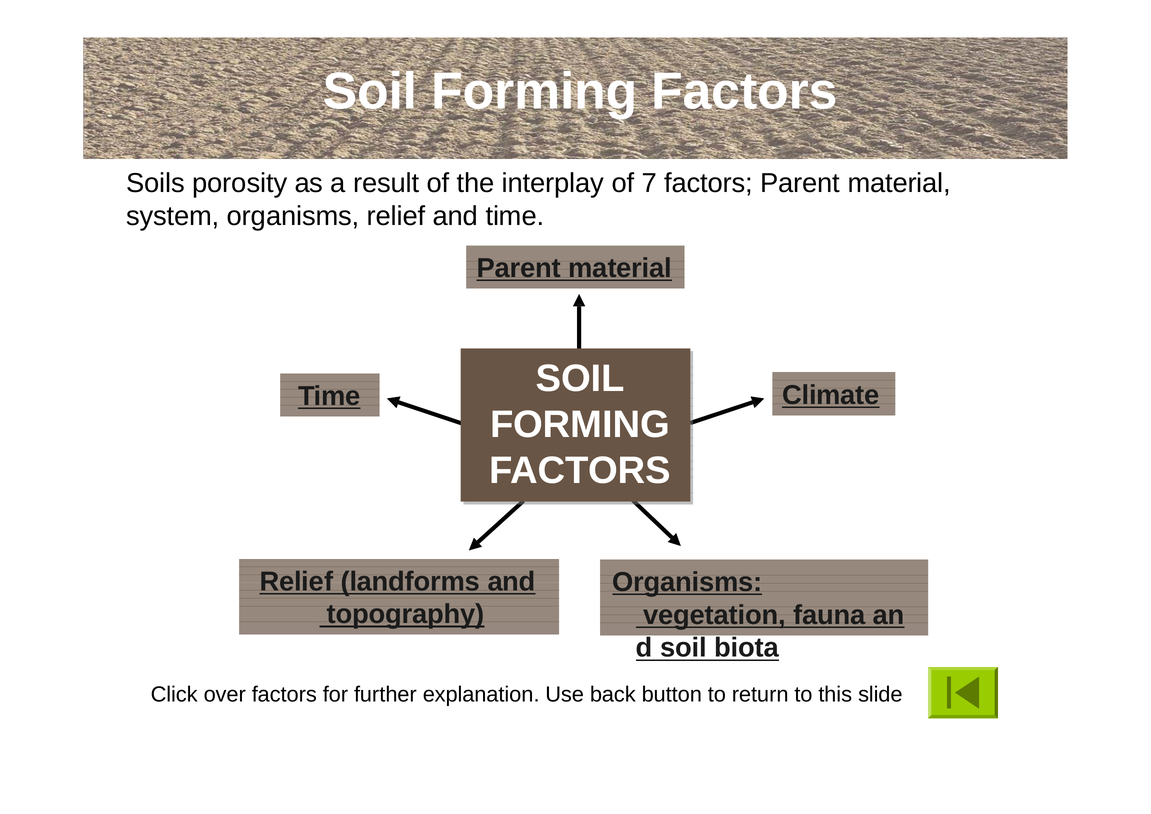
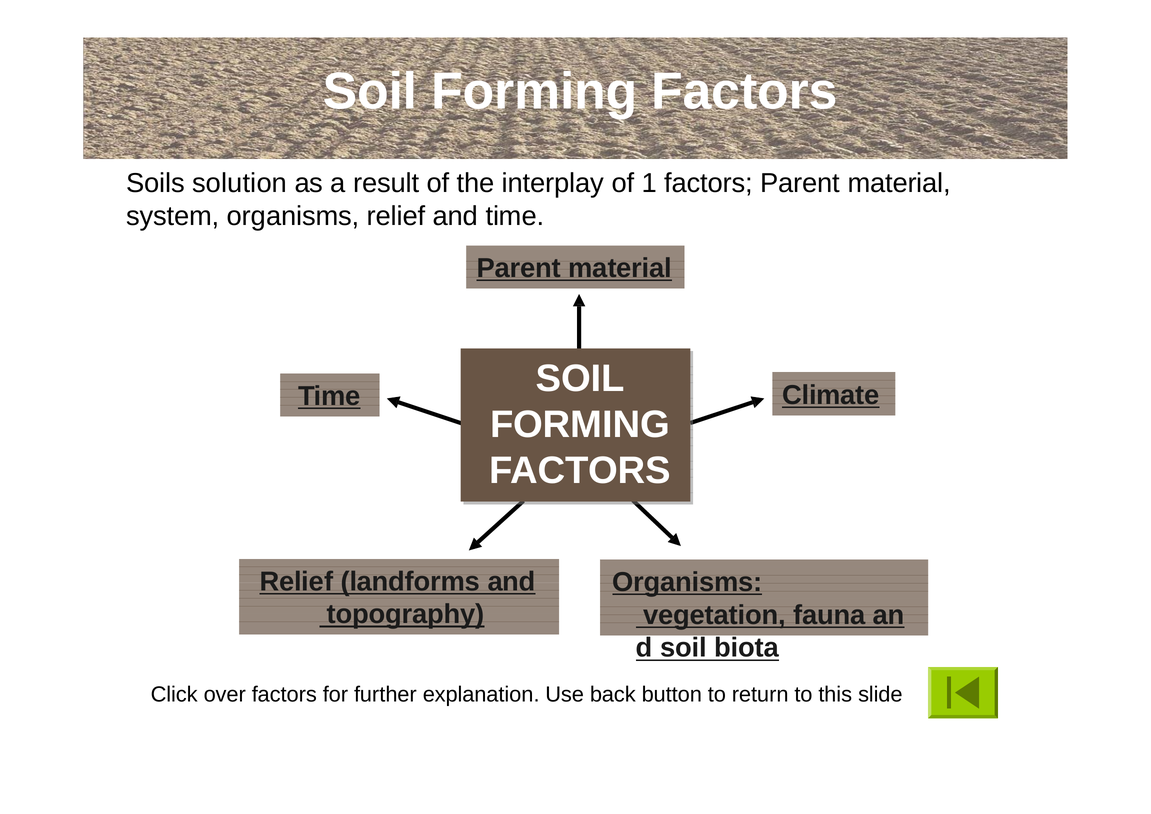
porosity: porosity -> solution (240, 183)
7: 7 -> 1 (649, 183)
